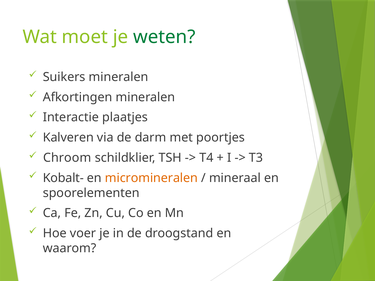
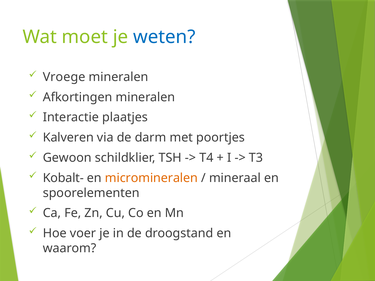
weten colour: green -> blue (164, 37)
Suikers: Suikers -> Vroege (64, 77)
Chroom: Chroom -> Gewoon (67, 158)
